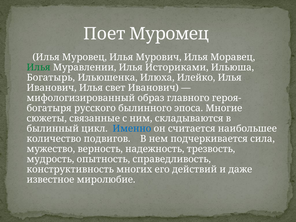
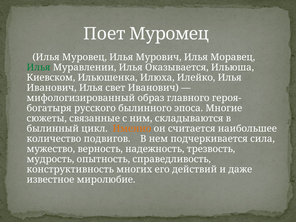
Историками: Историками -> Оказывается (177, 67)
Богатырь: Богатырь -> Киевском (51, 78)
Именно colour: blue -> orange (132, 129)
